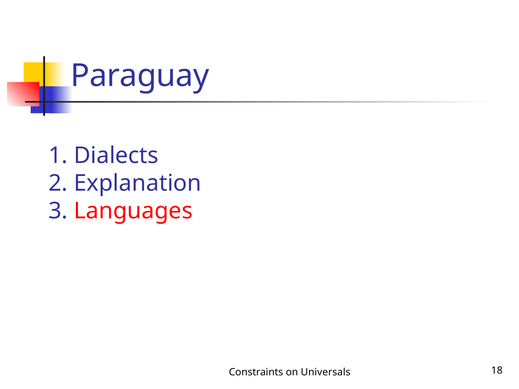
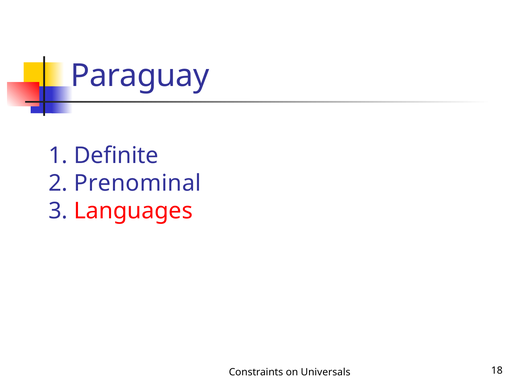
Dialects: Dialects -> Definite (116, 156)
Explanation: Explanation -> Prenominal (138, 183)
